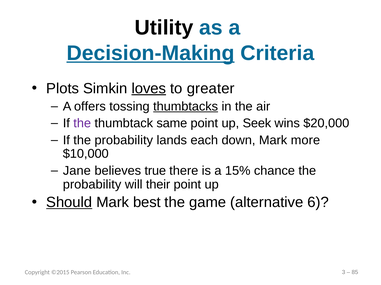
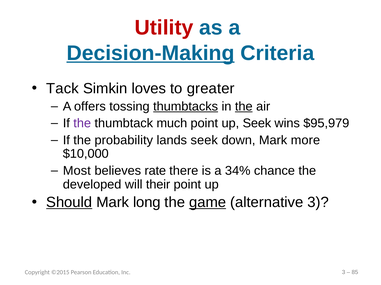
Utility colour: black -> red (164, 28)
Plots: Plots -> Tack (63, 89)
loves underline: present -> none (149, 89)
the underline: none -> present (244, 107)
same: same -> much (172, 124)
$20,000: $20,000 -> $95,979 (326, 124)
lands each: each -> seek (204, 140)
Jane: Jane -> Most (77, 171)
true: true -> rate (155, 171)
15%: 15% -> 34% (238, 171)
probability: probability -> developed (92, 185)
best: best -> long (147, 203)
game underline: none -> present (208, 203)
alternative 6: 6 -> 3 (318, 203)
